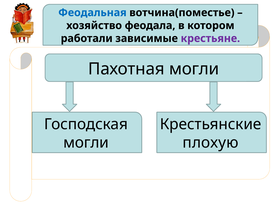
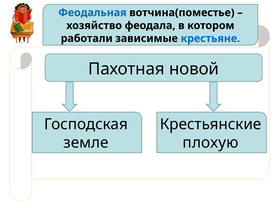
крестьяне colour: purple -> blue (210, 38)
Пахотная могли: могли -> новой (194, 69)
могли: могли -> земле (86, 142)
